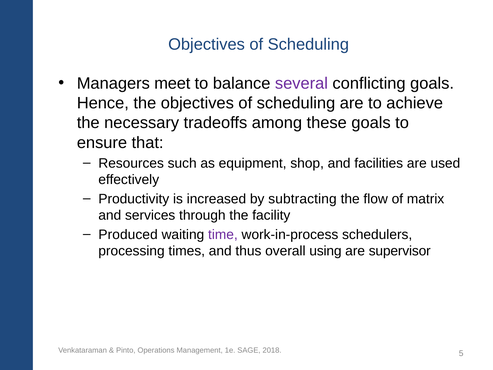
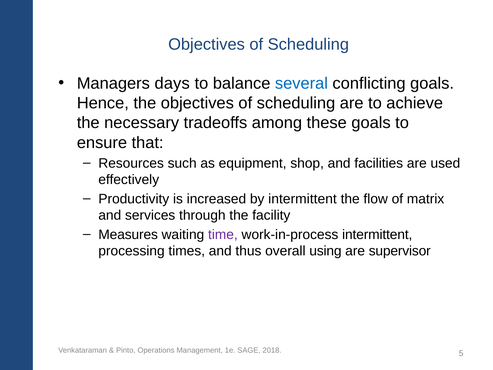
meet: meet -> days (172, 83)
several colour: purple -> blue (301, 83)
by subtracting: subtracting -> intermittent (303, 199)
Produced: Produced -> Measures (128, 234)
work-in-process schedulers: schedulers -> intermittent (377, 234)
